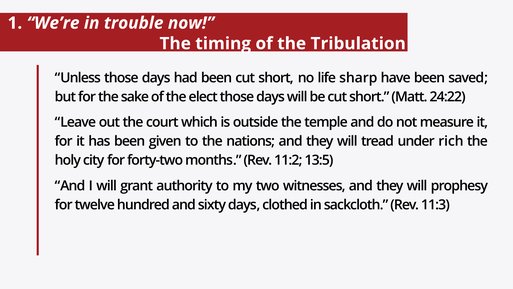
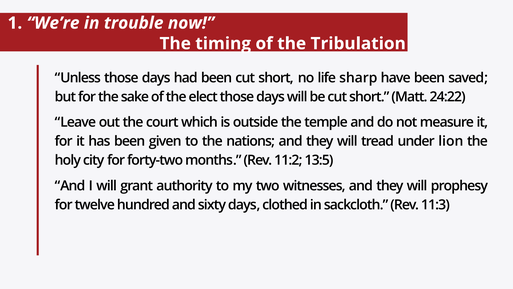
rich: rich -> lion (451, 141)
